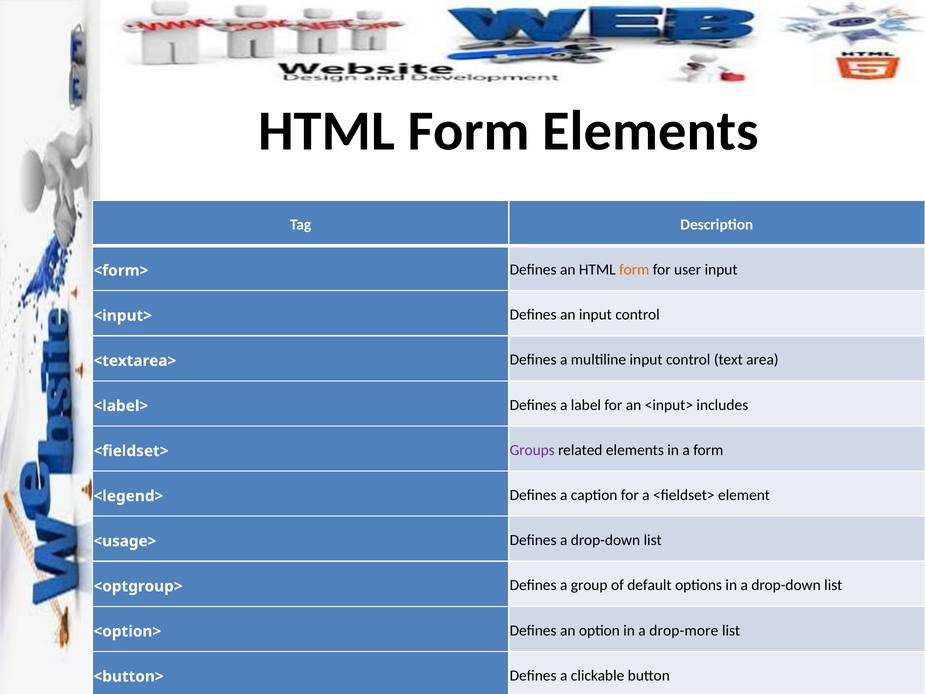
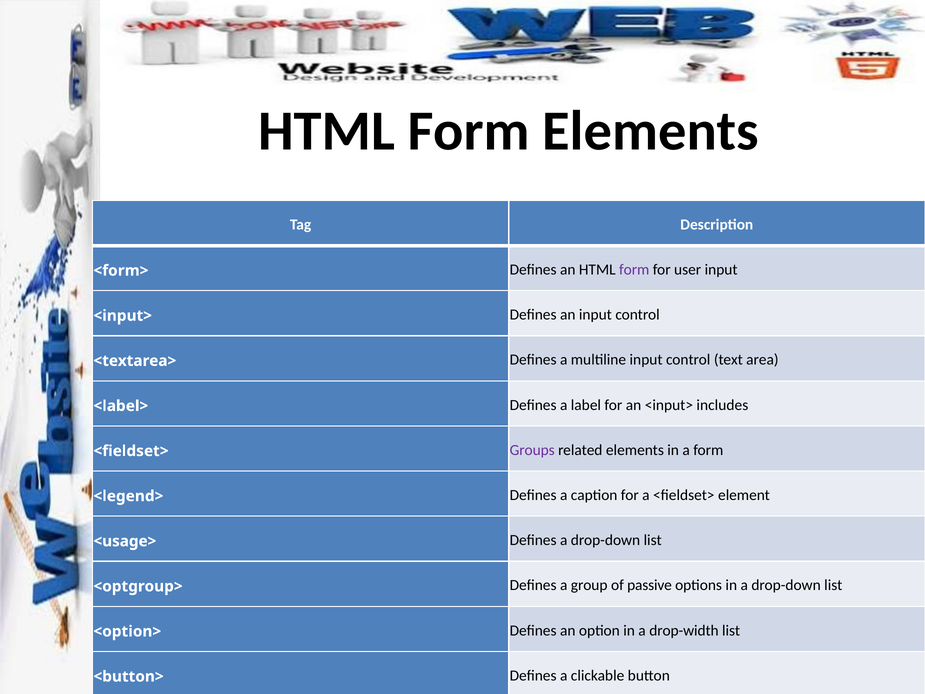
form colour: orange -> purple (634, 270)
default: default -> passive (649, 585)
drop-more: drop-more -> drop-width (684, 630)
